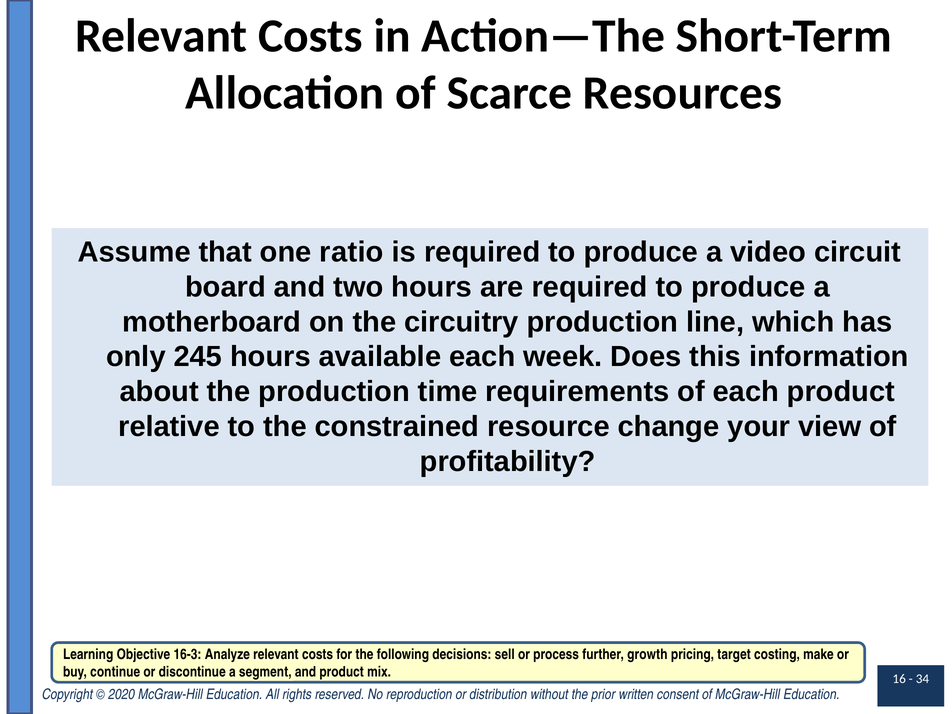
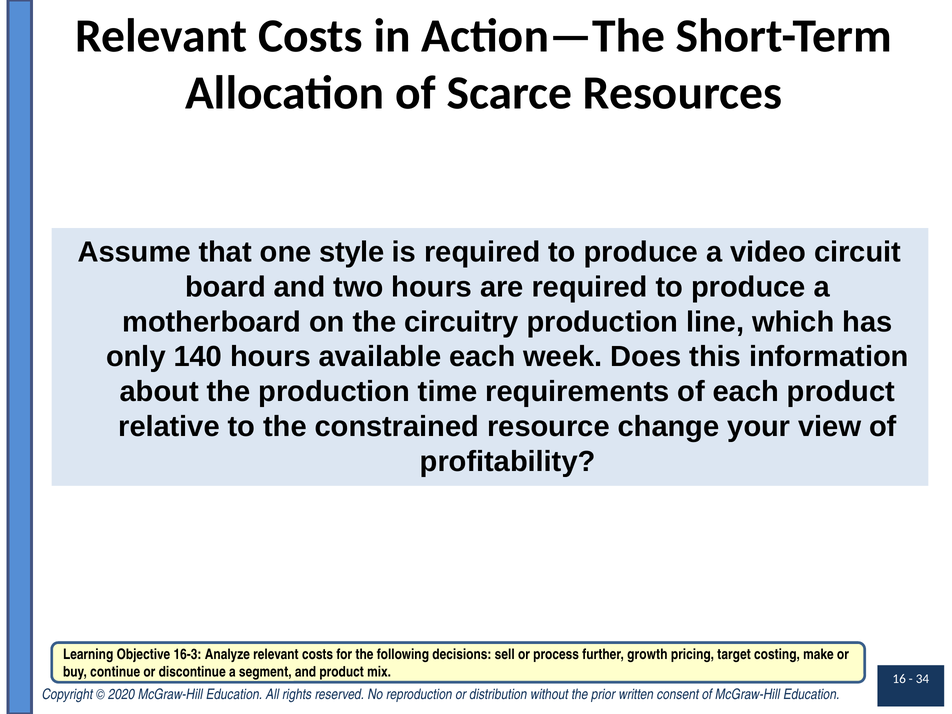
ratio: ratio -> style (352, 252)
245: 245 -> 140 (198, 357)
